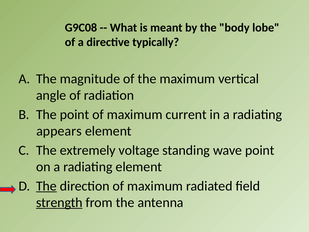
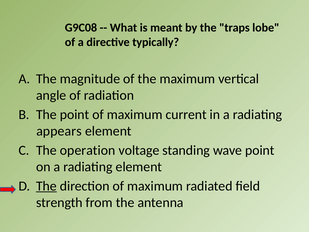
body: body -> traps (234, 28)
extremely: extremely -> operation (88, 150)
strength underline: present -> none (59, 202)
